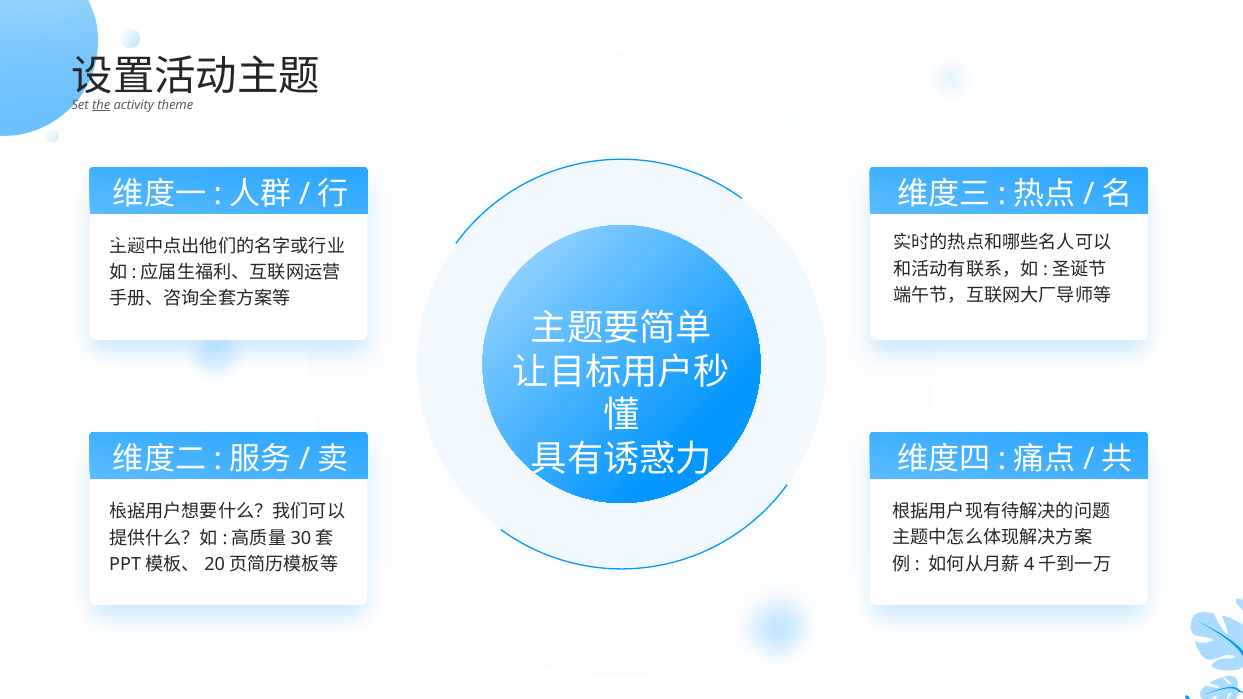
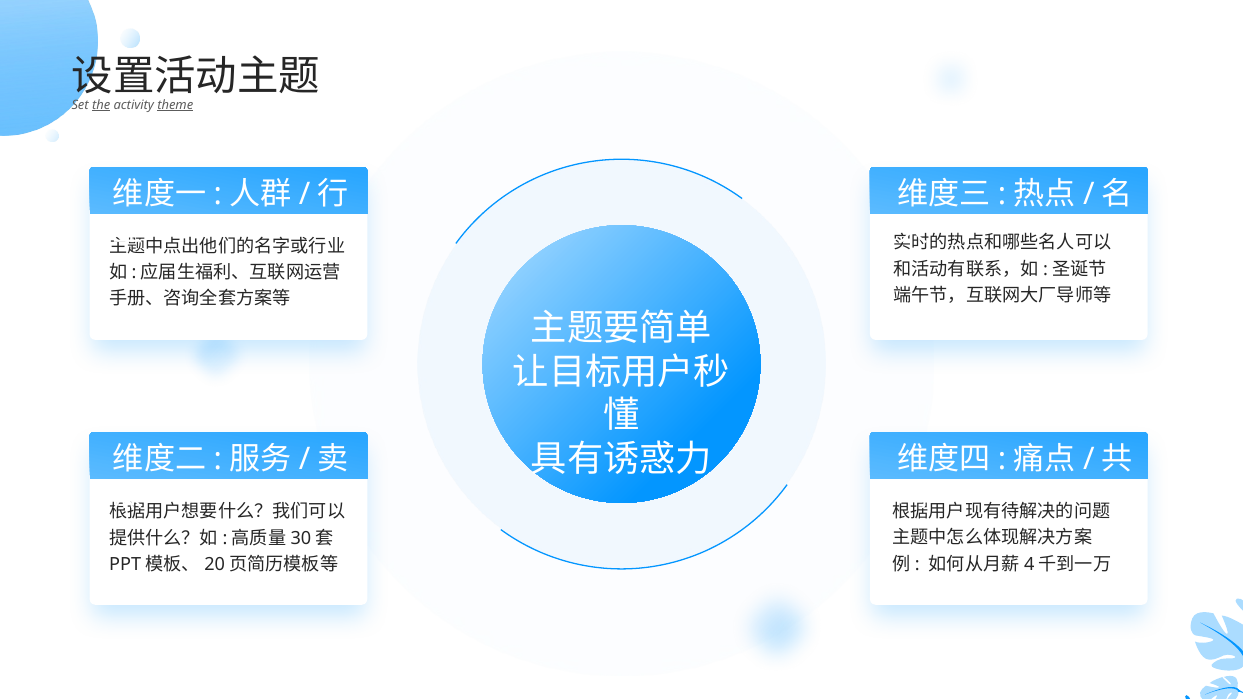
theme underline: none -> present (175, 105)
